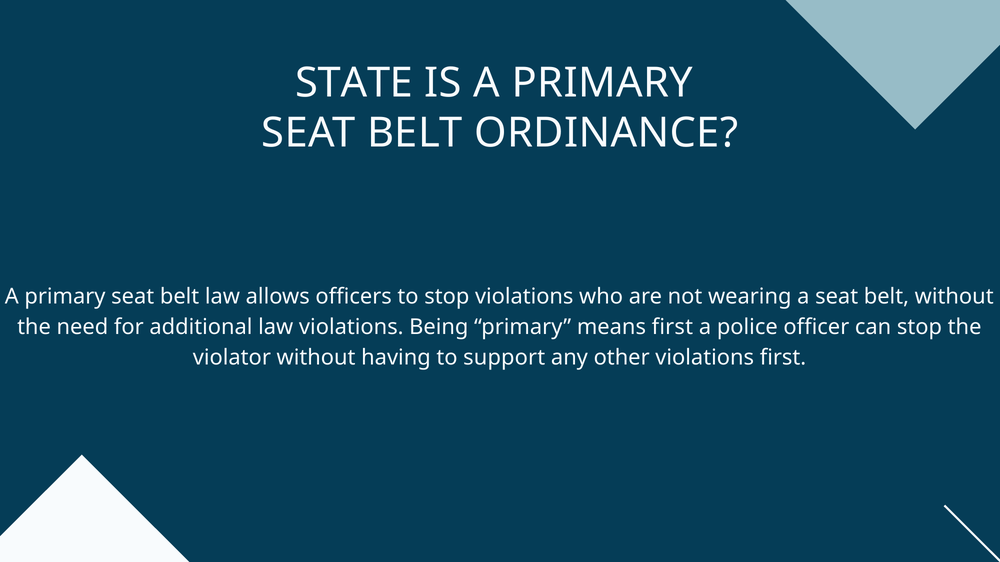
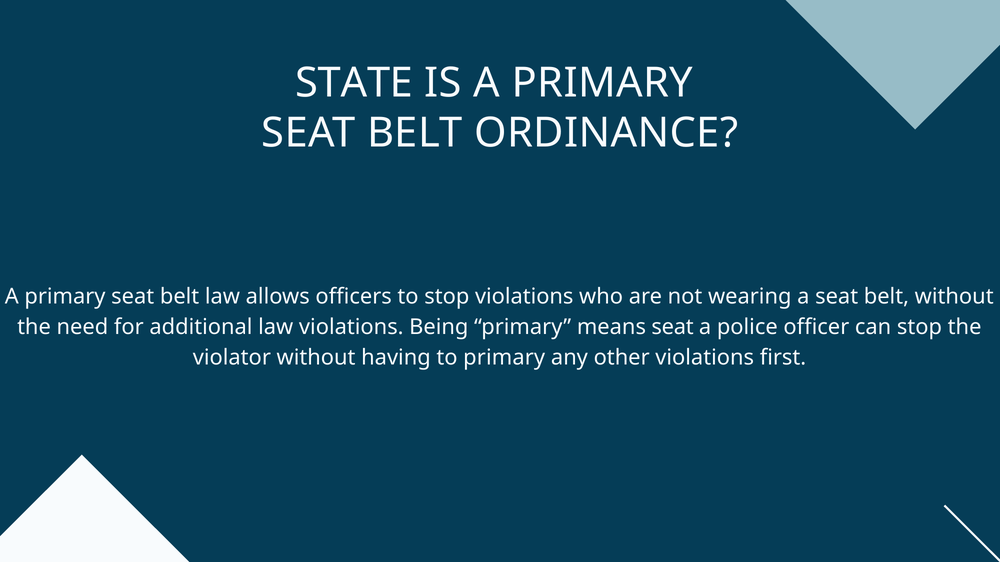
means first: first -> seat (673, 327)
to support: support -> primary (504, 358)
